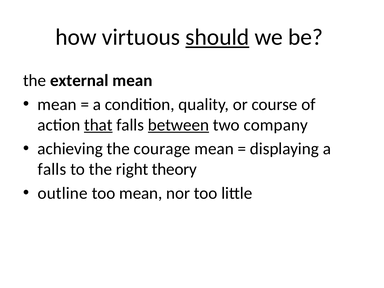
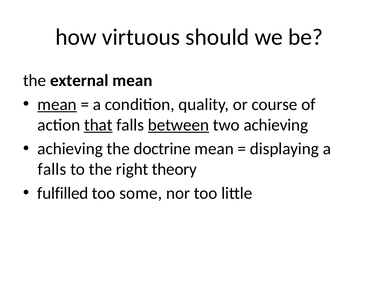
should underline: present -> none (217, 37)
mean underline: none -> present (57, 104)
two company: company -> achieving (276, 125)
courage: courage -> doctrine (162, 149)
outline: outline -> fulfilled (63, 193)
too mean: mean -> some (141, 193)
